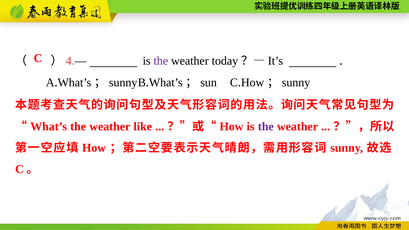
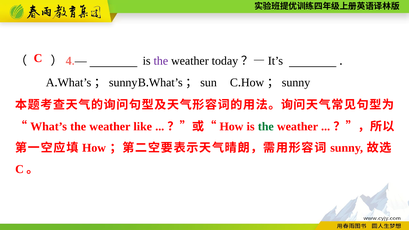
the colour: purple -> green (266, 126)
